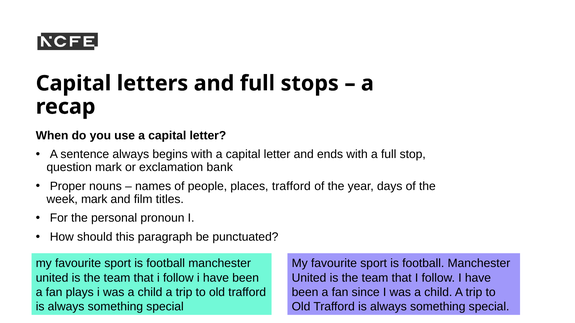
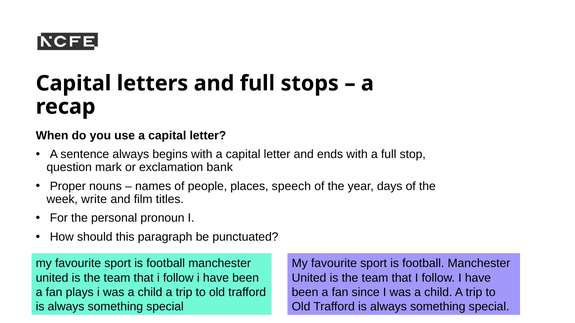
places trafford: trafford -> speech (291, 186)
week mark: mark -> write (94, 199)
